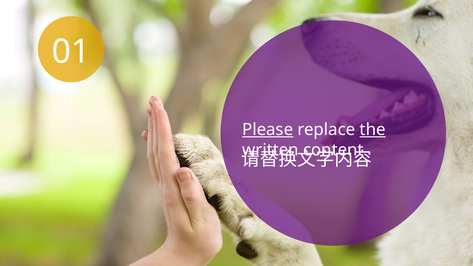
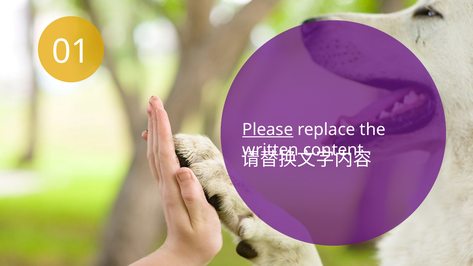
the underline: present -> none (373, 130)
